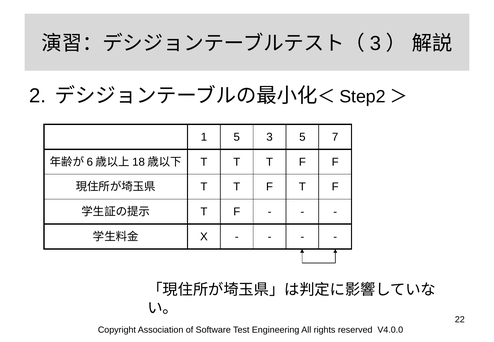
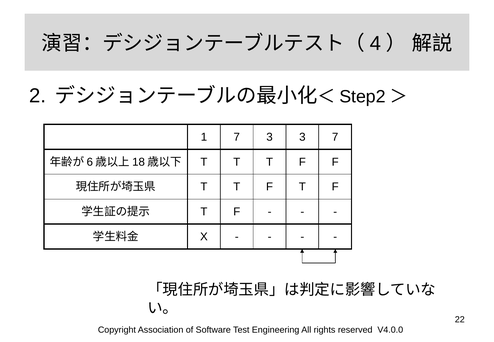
3: 3 -> 4 (375, 44)
1 5: 5 -> 7 (237, 137)
3 5: 5 -> 3 (302, 137)
